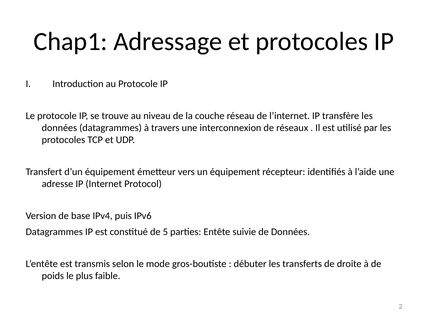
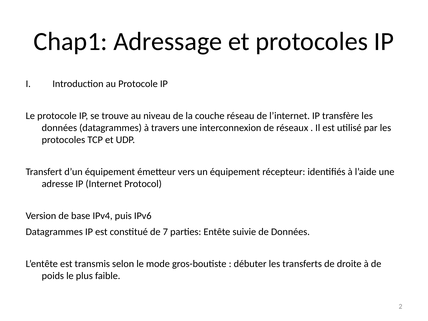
5: 5 -> 7 (165, 232)
